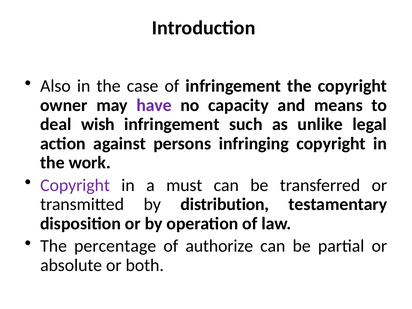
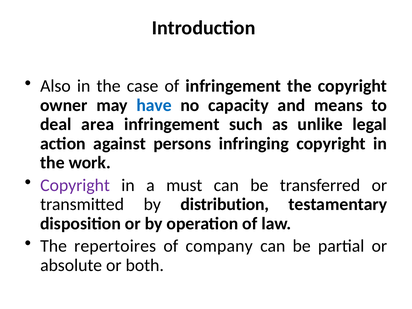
have colour: purple -> blue (154, 105)
wish: wish -> area (98, 124)
percentage: percentage -> repertoires (115, 246)
authorize: authorize -> company (219, 246)
